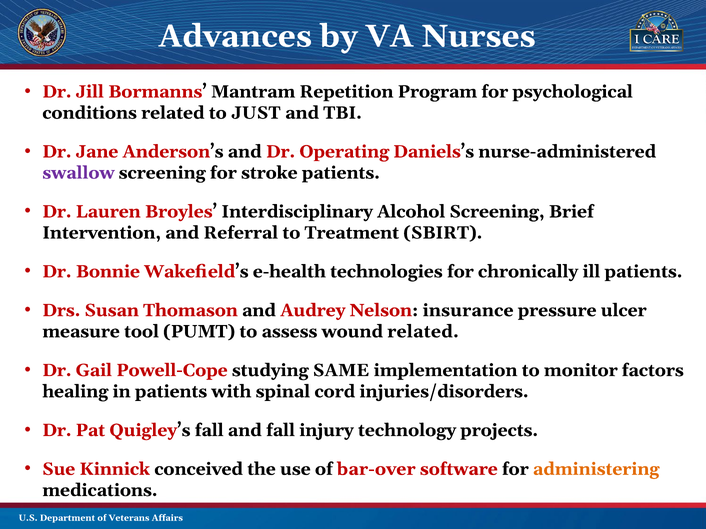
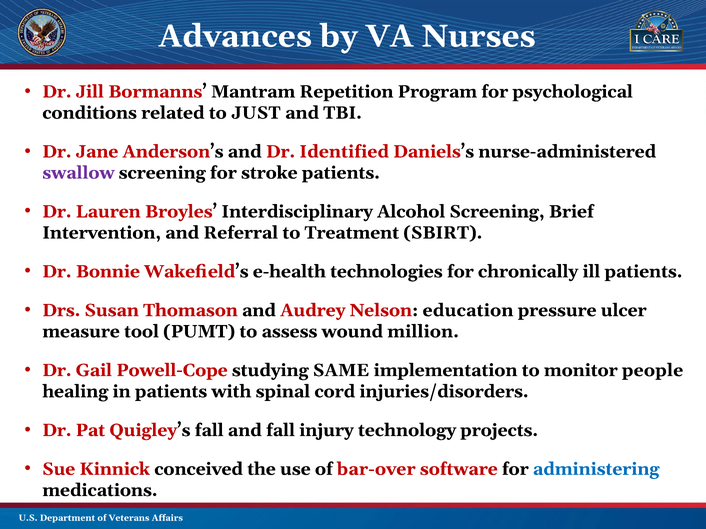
Operating: Operating -> Identified (344, 152)
insurance: insurance -> education (468, 311)
wound related: related -> million (423, 332)
factors: factors -> people (653, 371)
administering colour: orange -> blue (596, 469)
